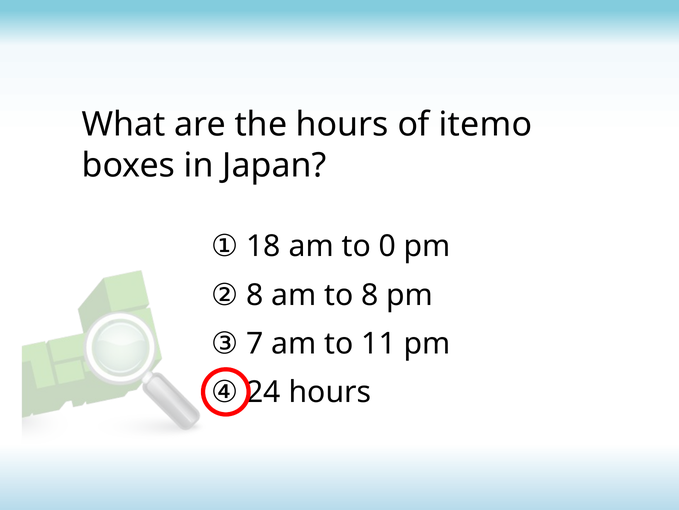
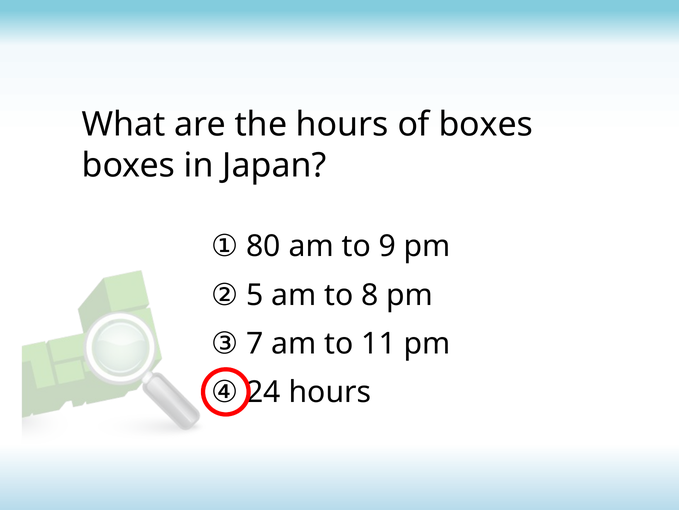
of itemo: itemo -> boxes (486, 125)
18: 18 -> 80 (263, 246)
0: 0 -> 9 (387, 246)
② 8: 8 -> 5 (255, 295)
